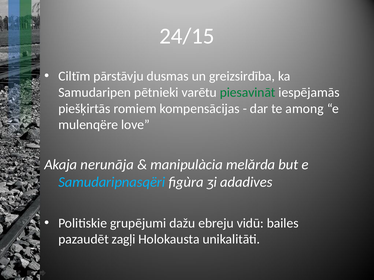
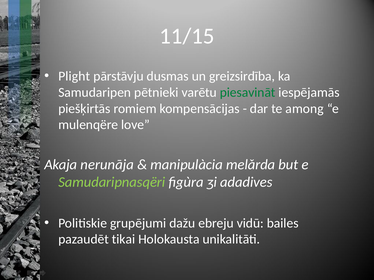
24/15: 24/15 -> 11/15 (187, 36)
Ciltīm: Ciltīm -> Plight (74, 76)
Samudaripnasqëri colour: light blue -> light green (112, 182)
zagļi: zagļi -> tikai (124, 240)
